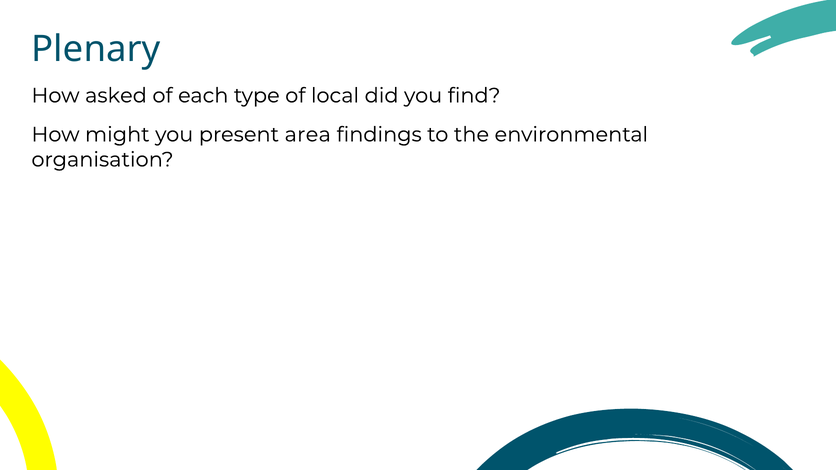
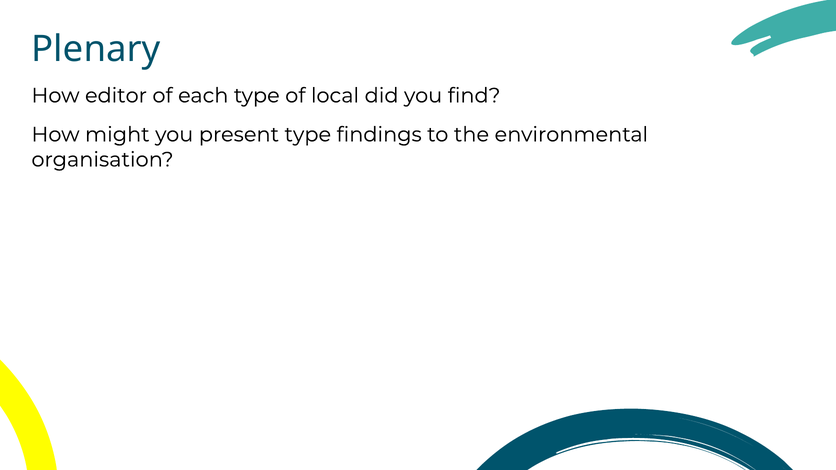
asked: asked -> editor (116, 96)
present area: area -> type (308, 135)
